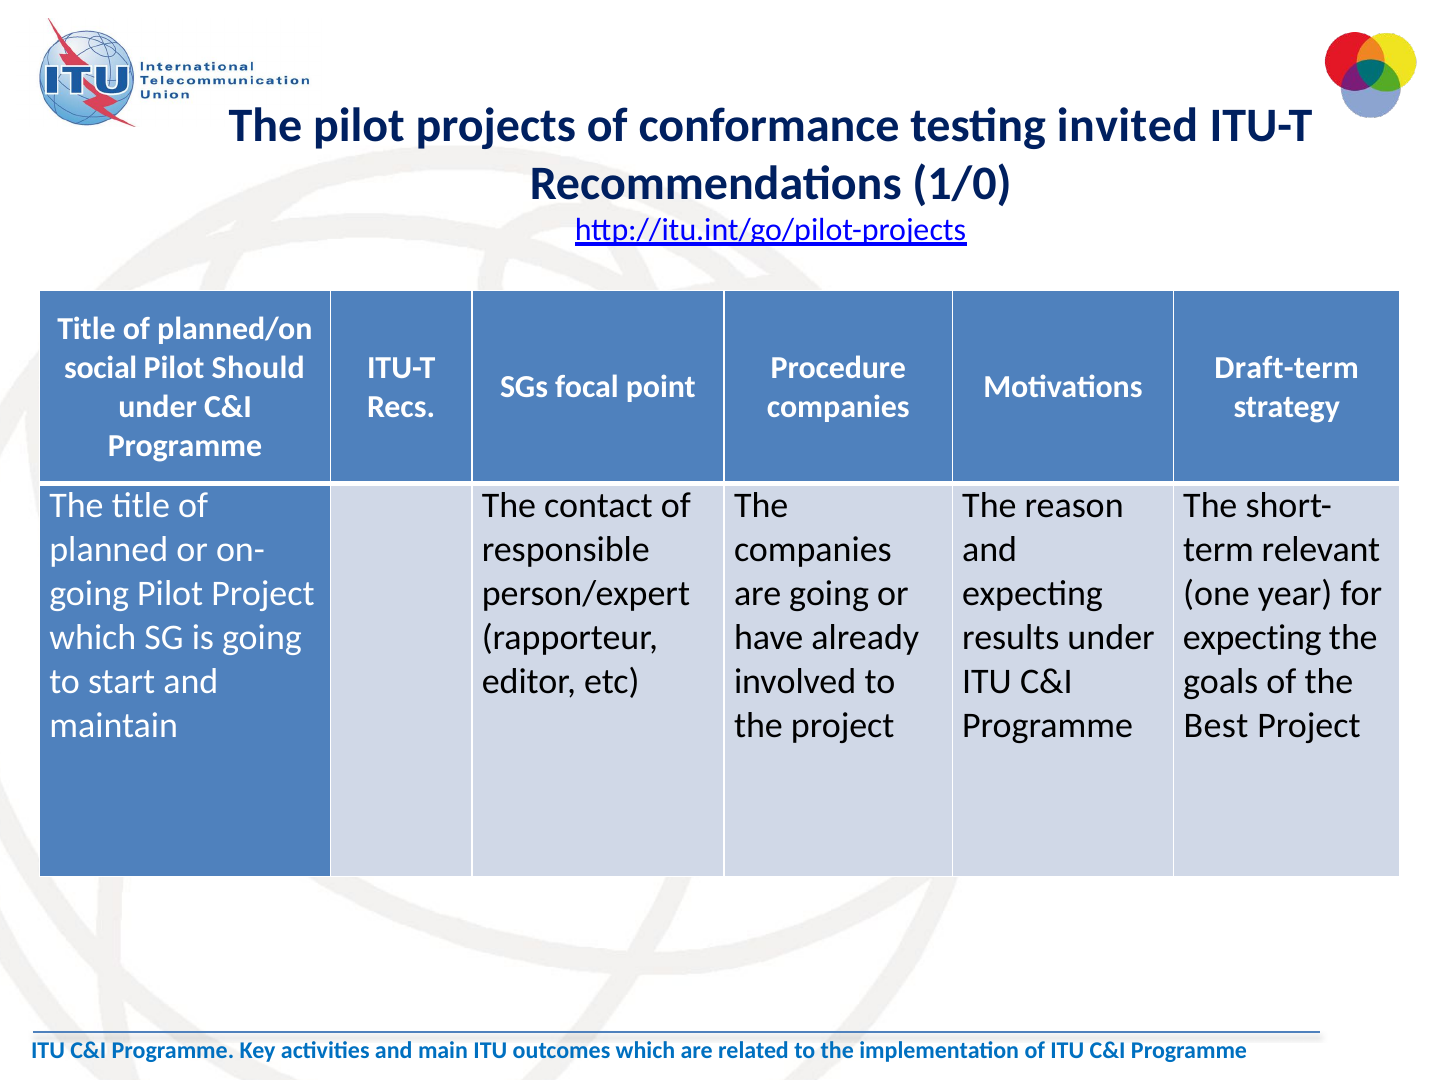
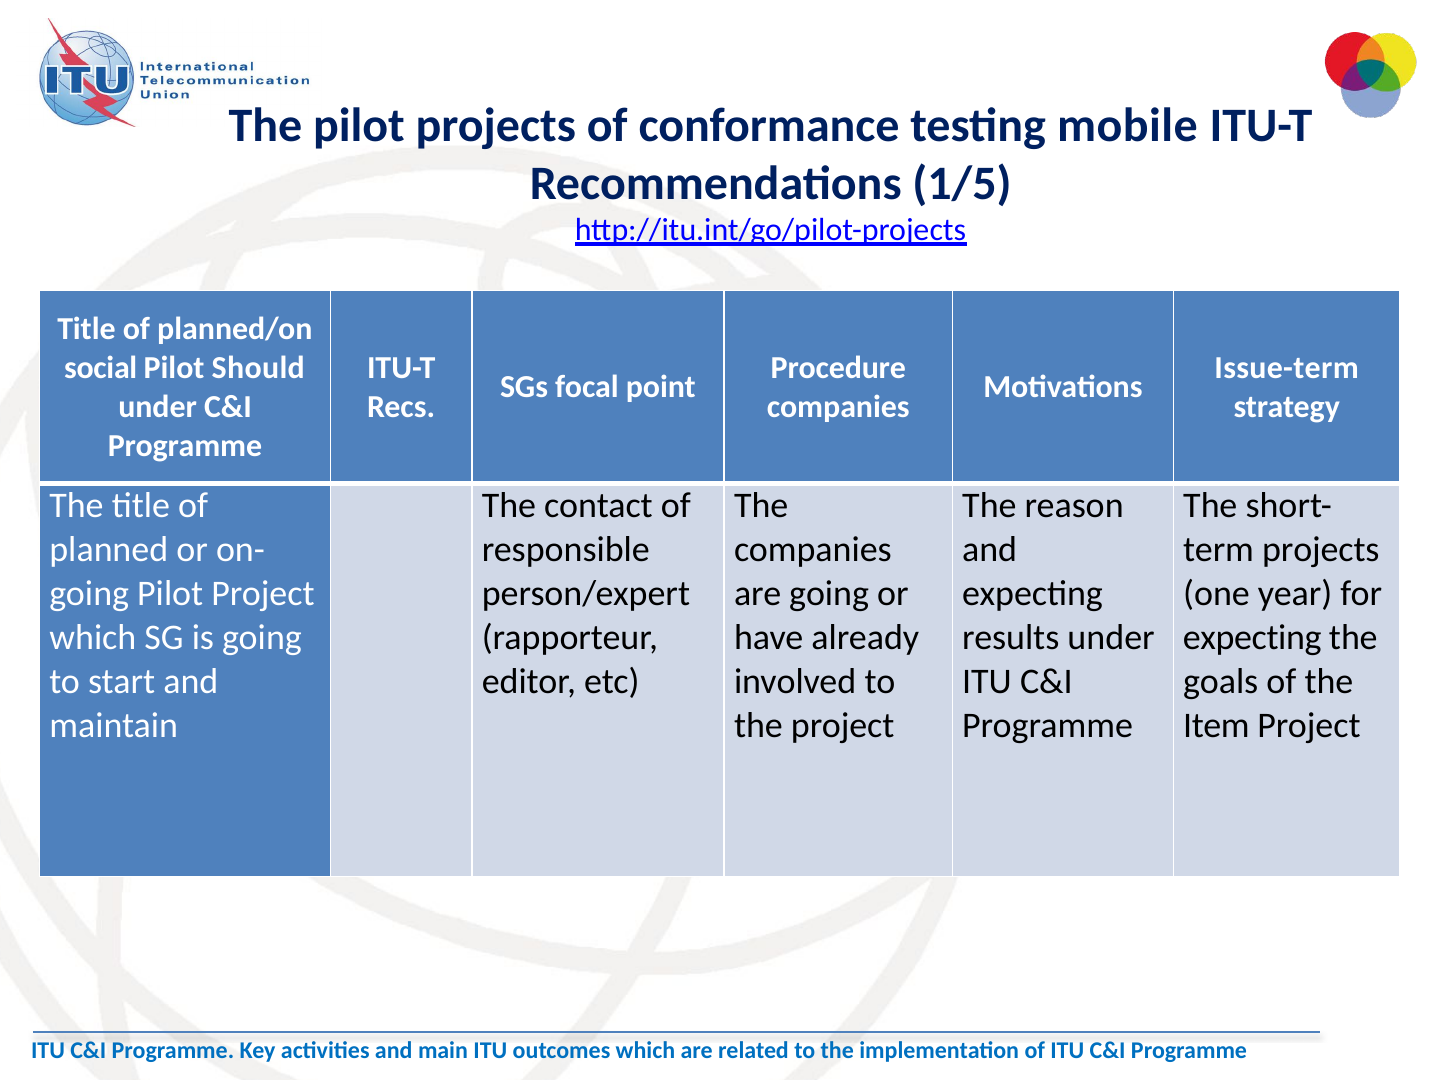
invited: invited -> mobile (1127, 126)
1/0: 1/0 -> 1/5 (962, 183)
Draft-term: Draft-term -> Issue-term (1287, 368)
relevant: relevant -> projects (1321, 550)
Best: Best -> Item (1216, 725)
